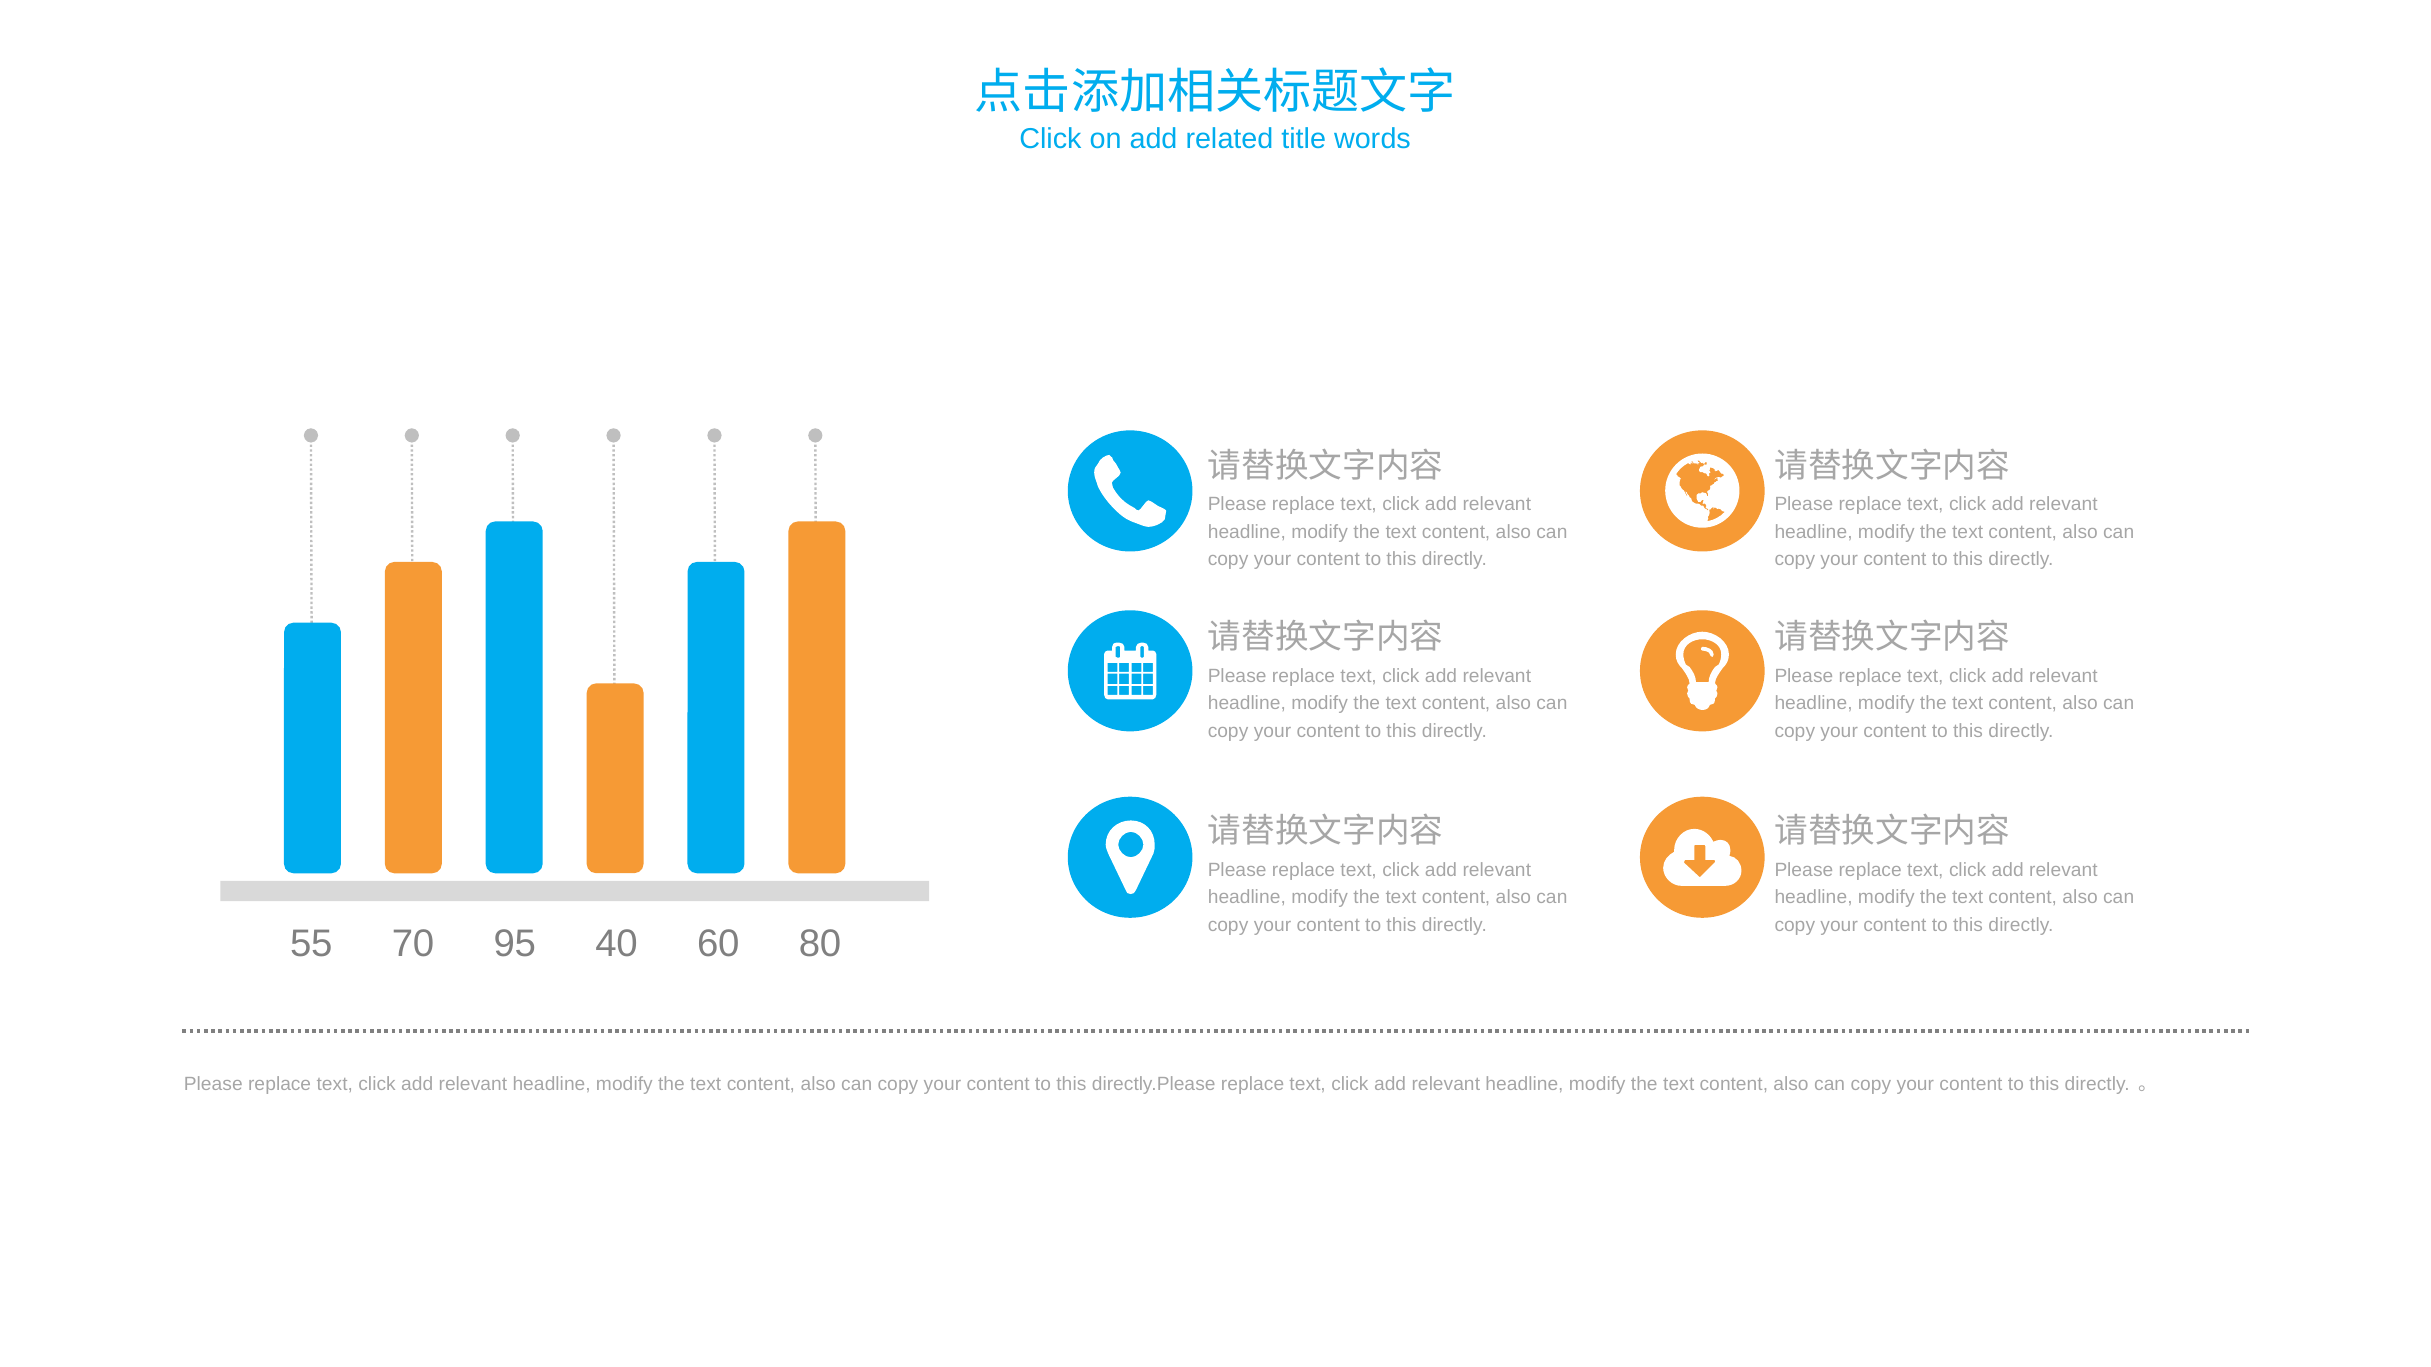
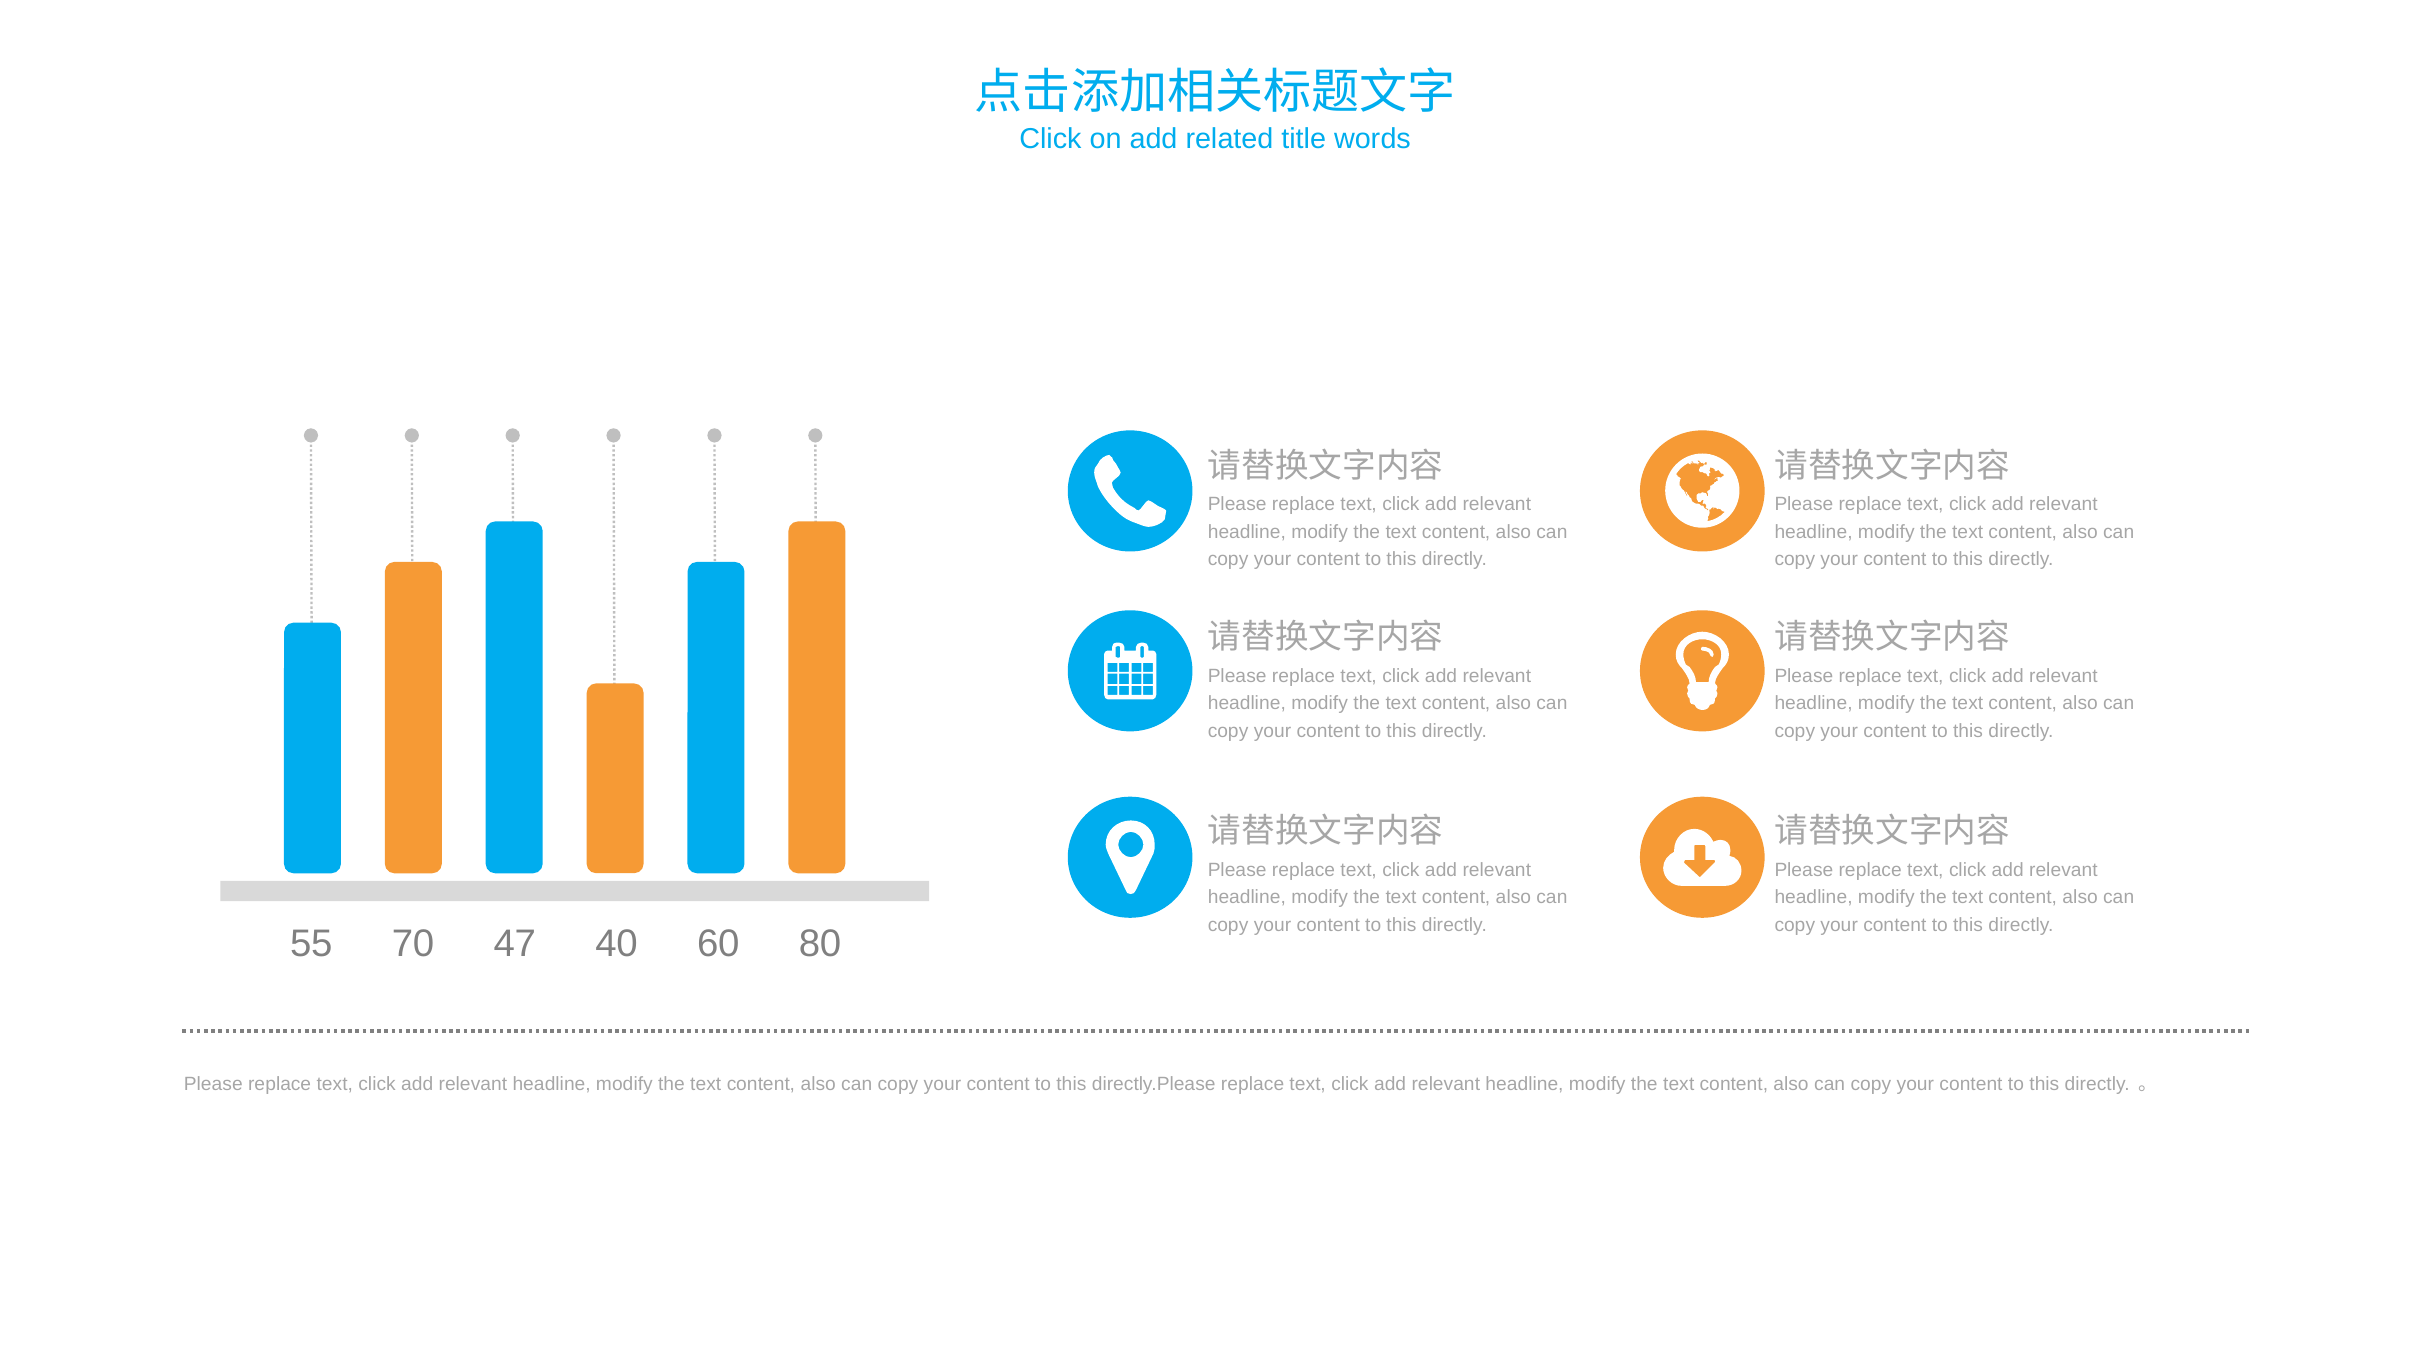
95: 95 -> 47 (515, 944)
